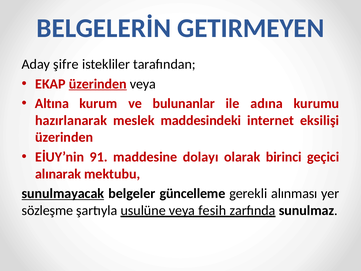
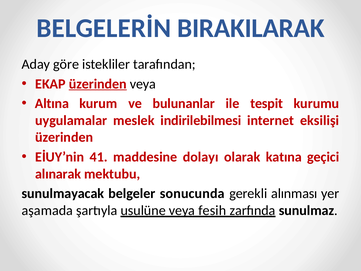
GETIRMEYEN: GETIRMEYEN -> BIRAKILARAK (251, 28)
şifre: şifre -> göre (66, 64)
adına: adına -> tespit (267, 103)
hazırlanarak: hazırlanarak -> uygulamalar (71, 120)
maddesindeki: maddesindeki -> indirilebilmesi (201, 120)
91: 91 -> 41 (99, 157)
birinci: birinci -> katına (284, 157)
sunulmayacak underline: present -> none (63, 193)
güncelleme: güncelleme -> sonucunda (192, 193)
sözleşme: sözleşme -> aşamada (47, 210)
